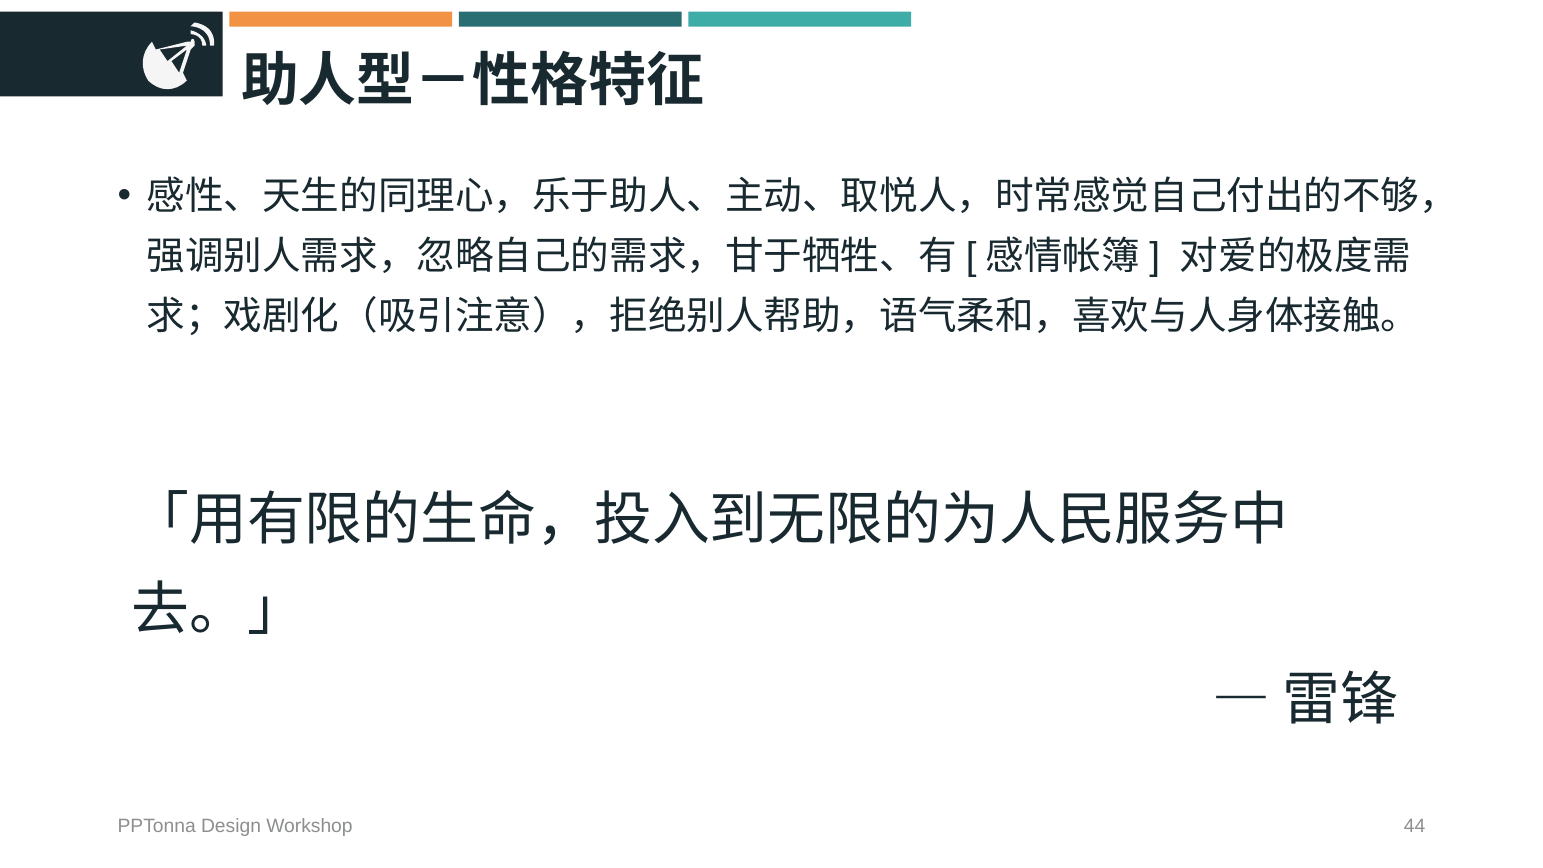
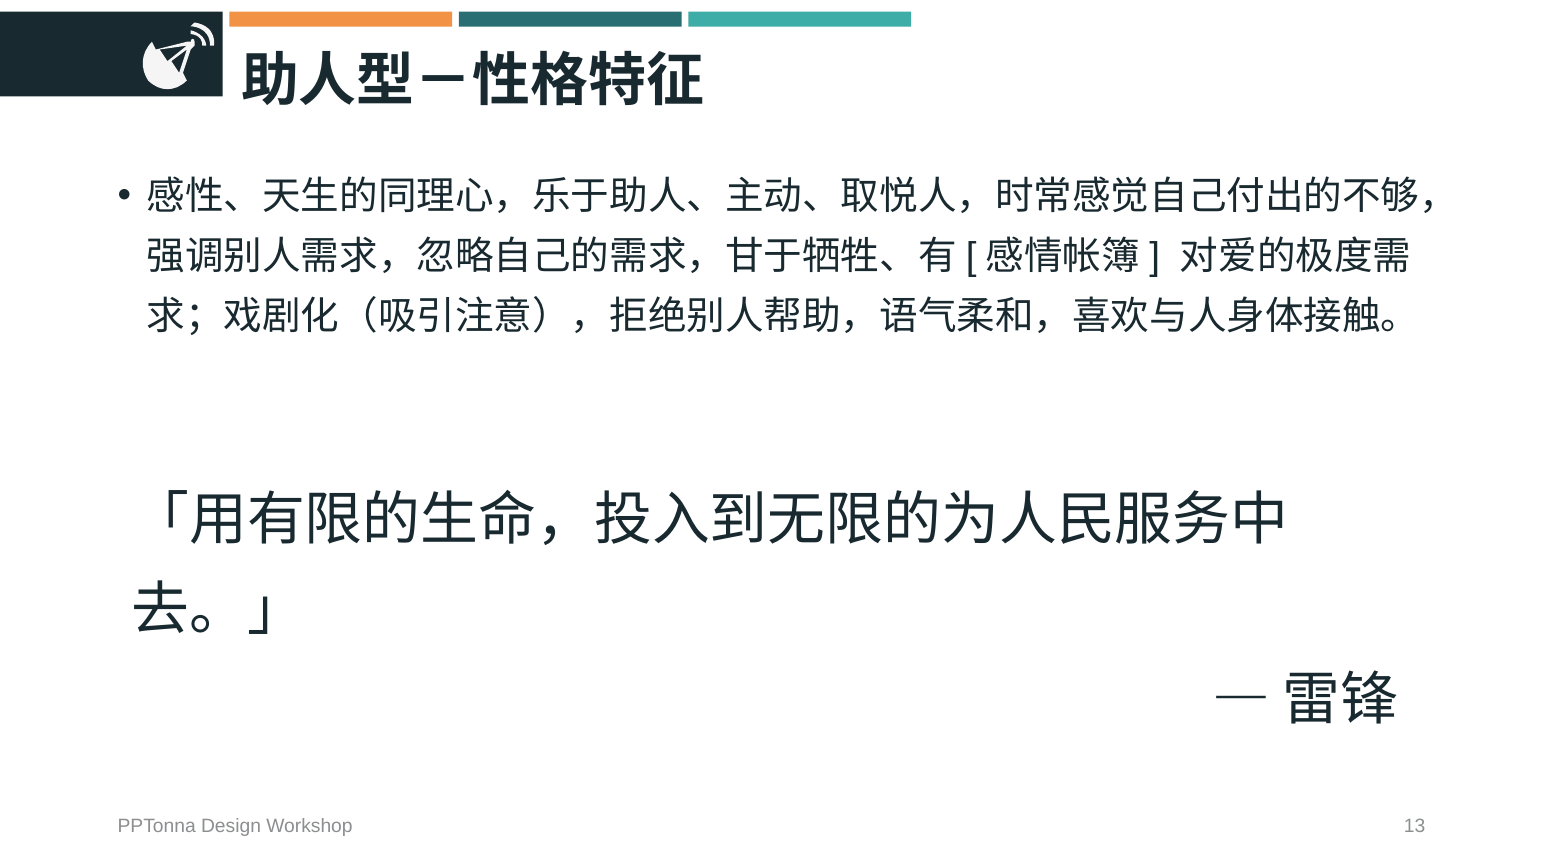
44: 44 -> 13 (1415, 826)
